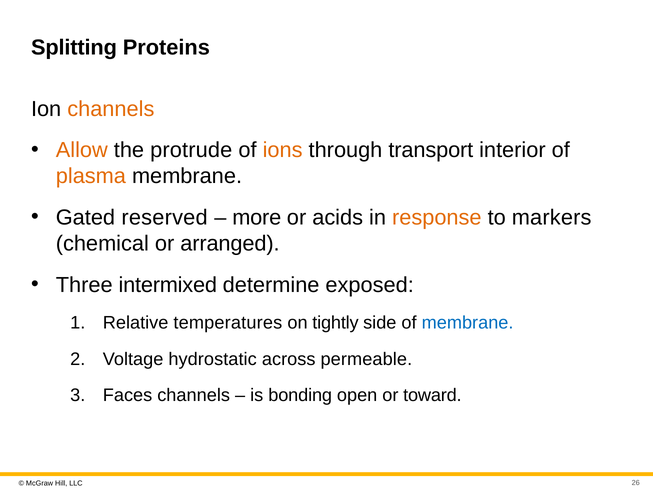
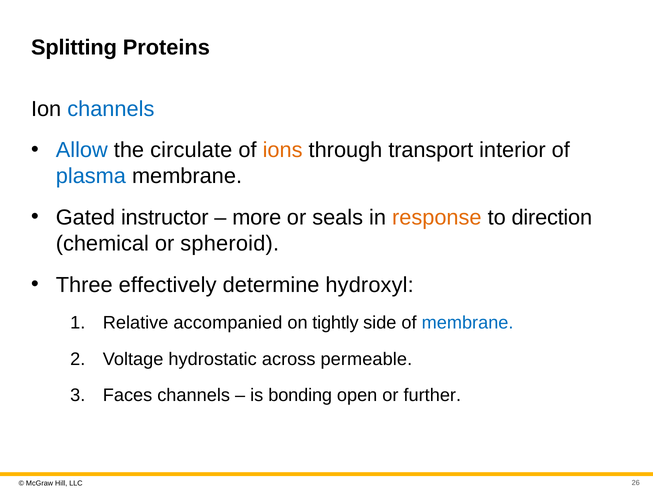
channels colour: orange -> blue (111, 109)
Allow colour: orange -> blue (82, 150)
protrude: protrude -> circulate (191, 150)
plasma colour: orange -> blue (91, 176)
reserved: reserved -> instructor (165, 218)
acids: acids -> seals (338, 218)
markers: markers -> direction (552, 218)
arranged: arranged -> spheroid (230, 244)
intermixed: intermixed -> effectively (168, 285)
exposed: exposed -> hydroxyl (370, 285)
temperatures: temperatures -> accompanied (228, 323)
toward: toward -> further (432, 396)
